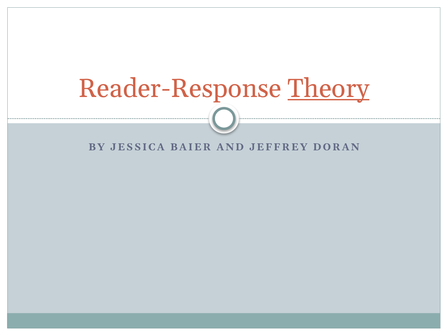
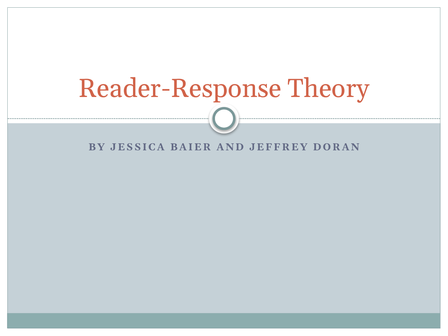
Theory underline: present -> none (328, 88)
